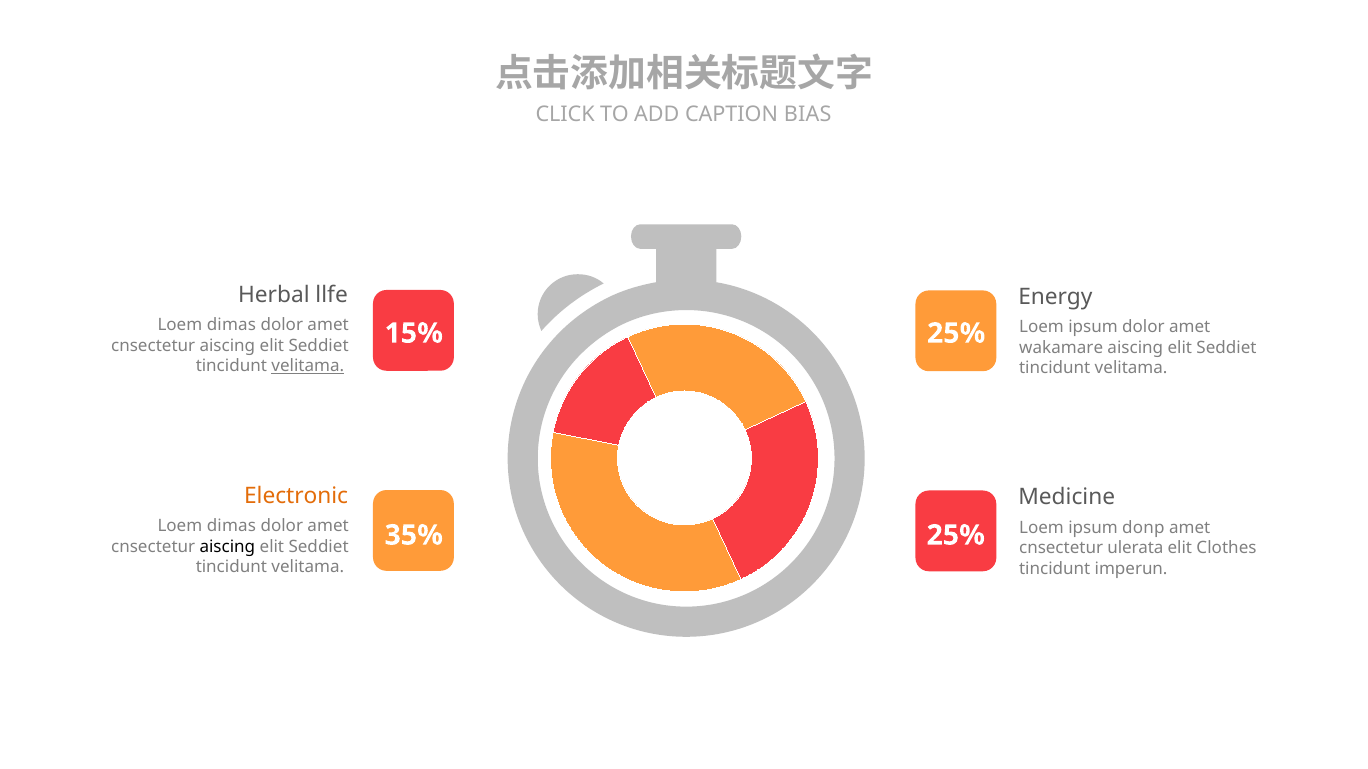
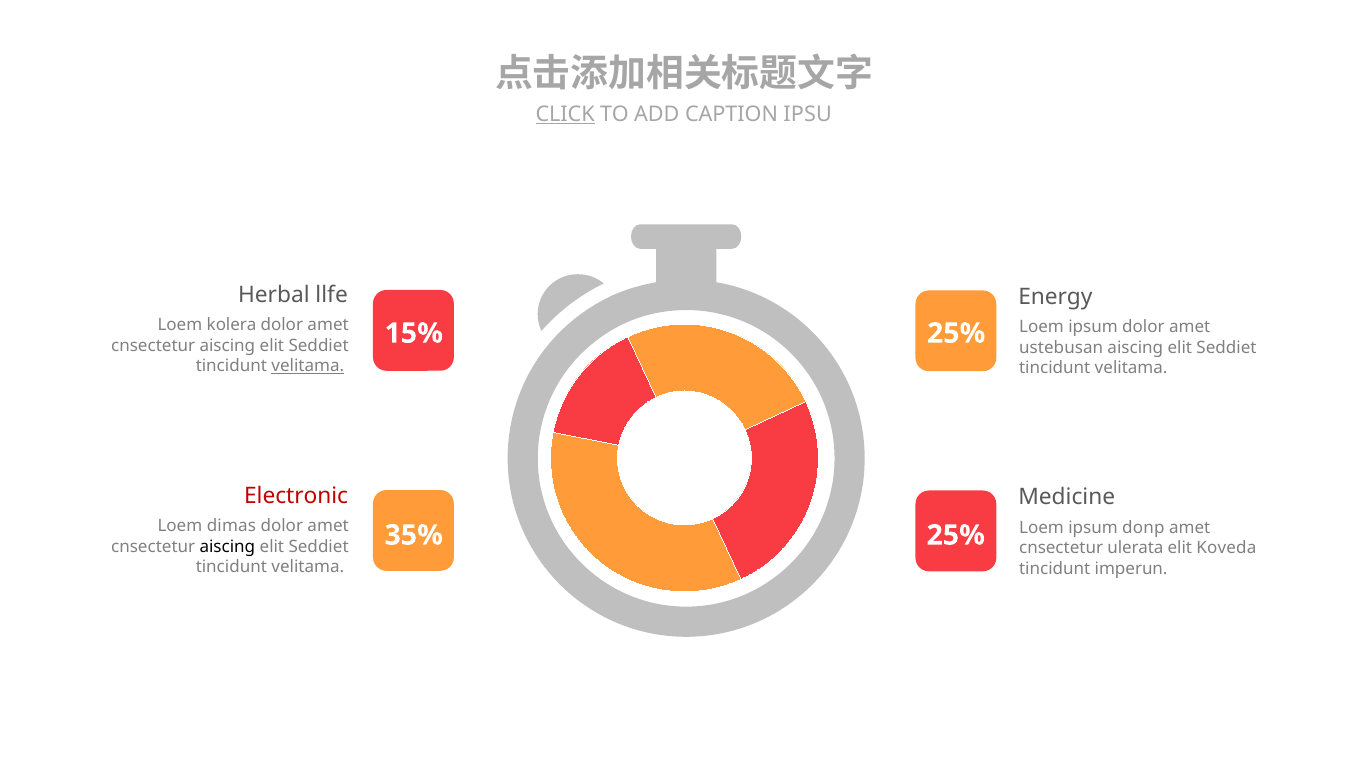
CLICK underline: none -> present (565, 114)
BIAS: BIAS -> IPSU (808, 114)
dimas: dimas -> kolera (232, 325)
wakamare: wakamare -> ustebusan (1061, 348)
Electronic colour: orange -> red (296, 496)
Clothes: Clothes -> Koveda (1226, 548)
